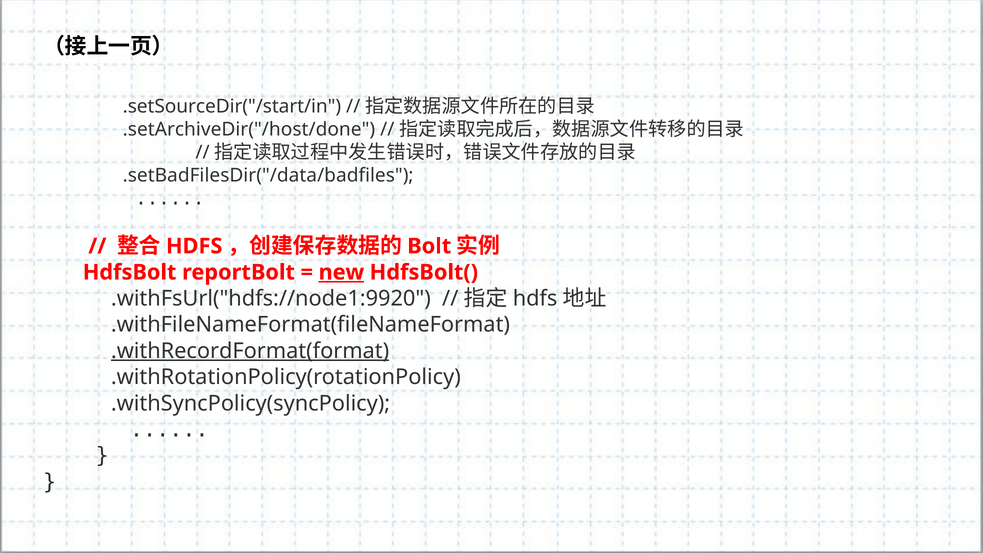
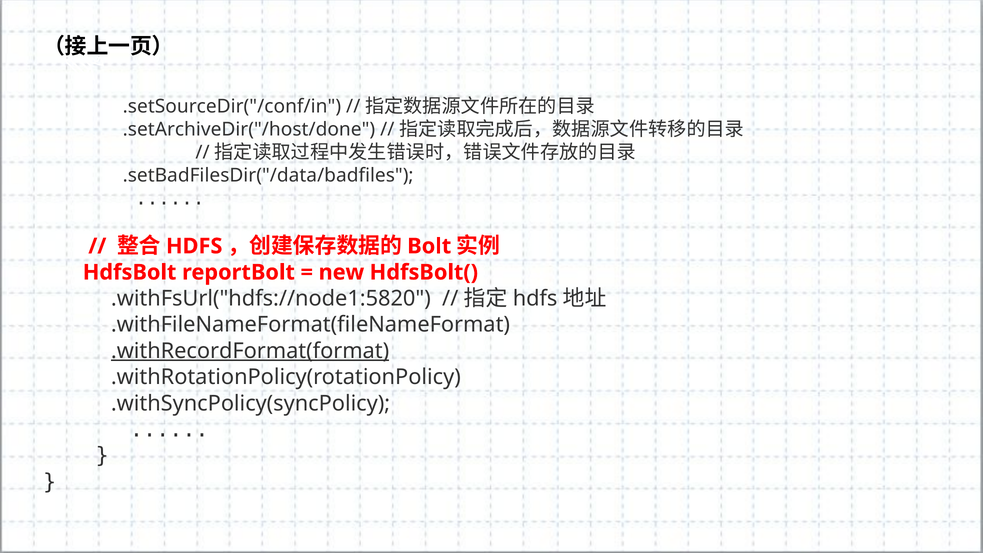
.setSourceDir("/start/in: .setSourceDir("/start/in -> .setSourceDir("/conf/in (232, 107)
new underline: present -> none (341, 272)
.withFsUrl("hdfs://node1:9920: .withFsUrl("hdfs://node1:9920 -> .withFsUrl("hdfs://node1:5820 (271, 299)
